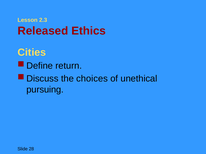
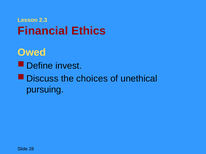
Released: Released -> Financial (43, 31)
Cities: Cities -> Owed (32, 53)
return: return -> invest (69, 66)
